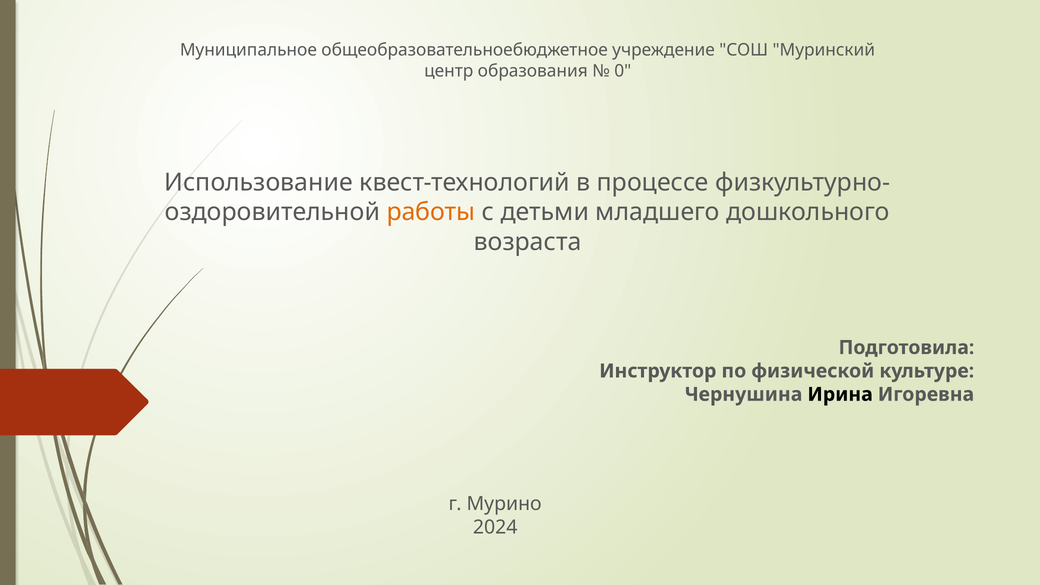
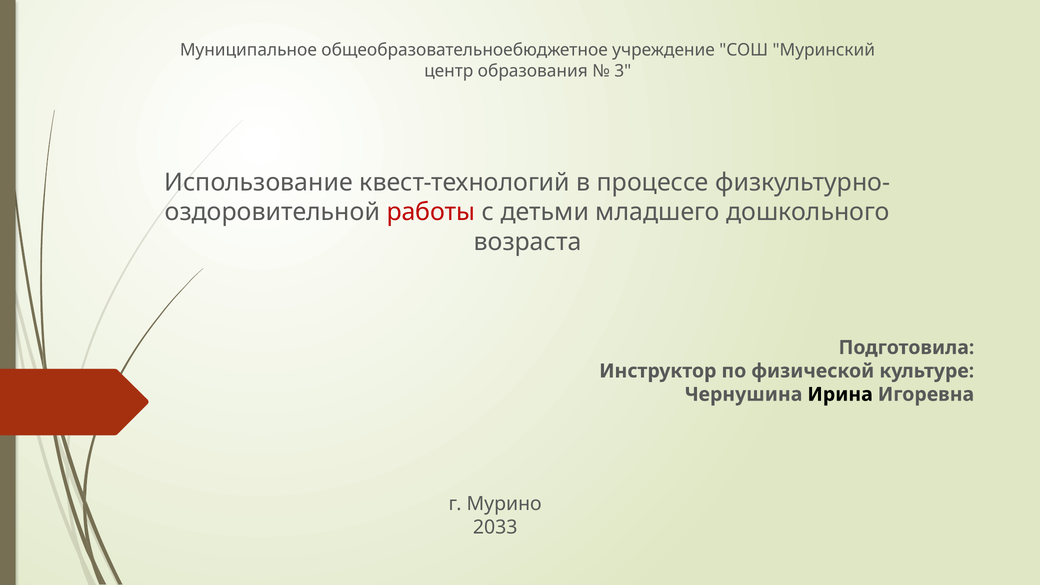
0: 0 -> 3 (623, 71)
работы colour: orange -> red (431, 212)
2024: 2024 -> 2033 (495, 527)
